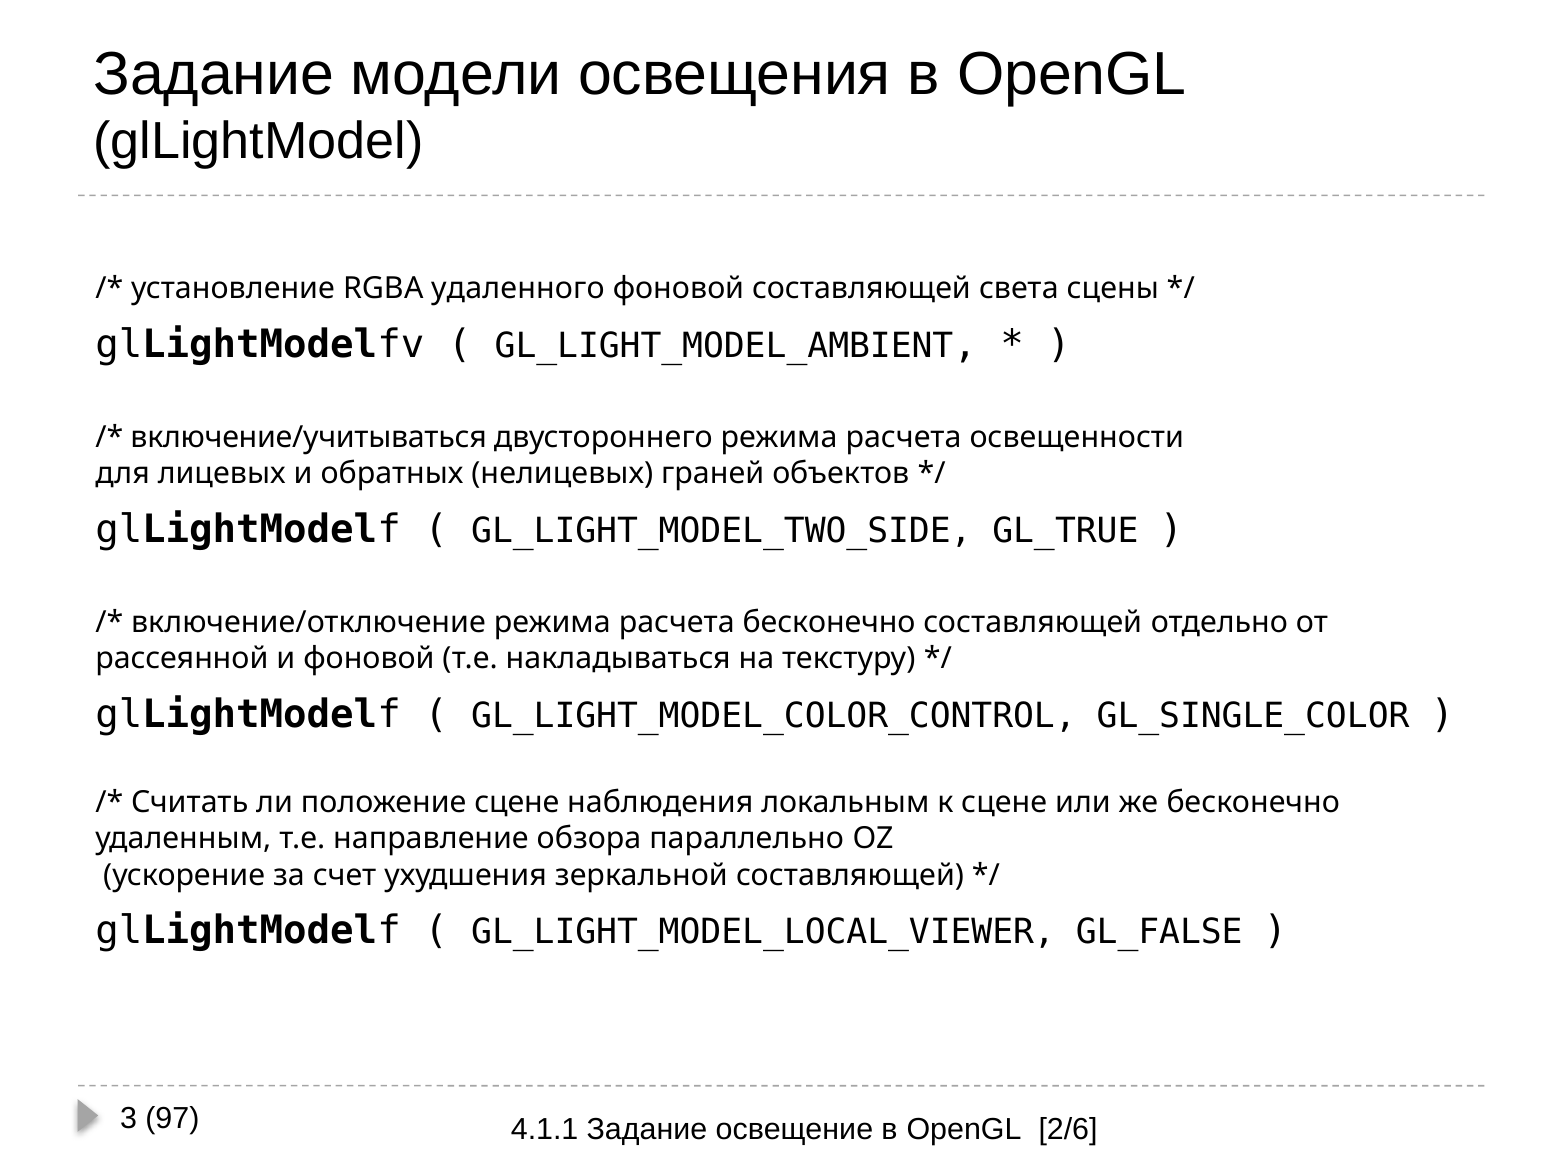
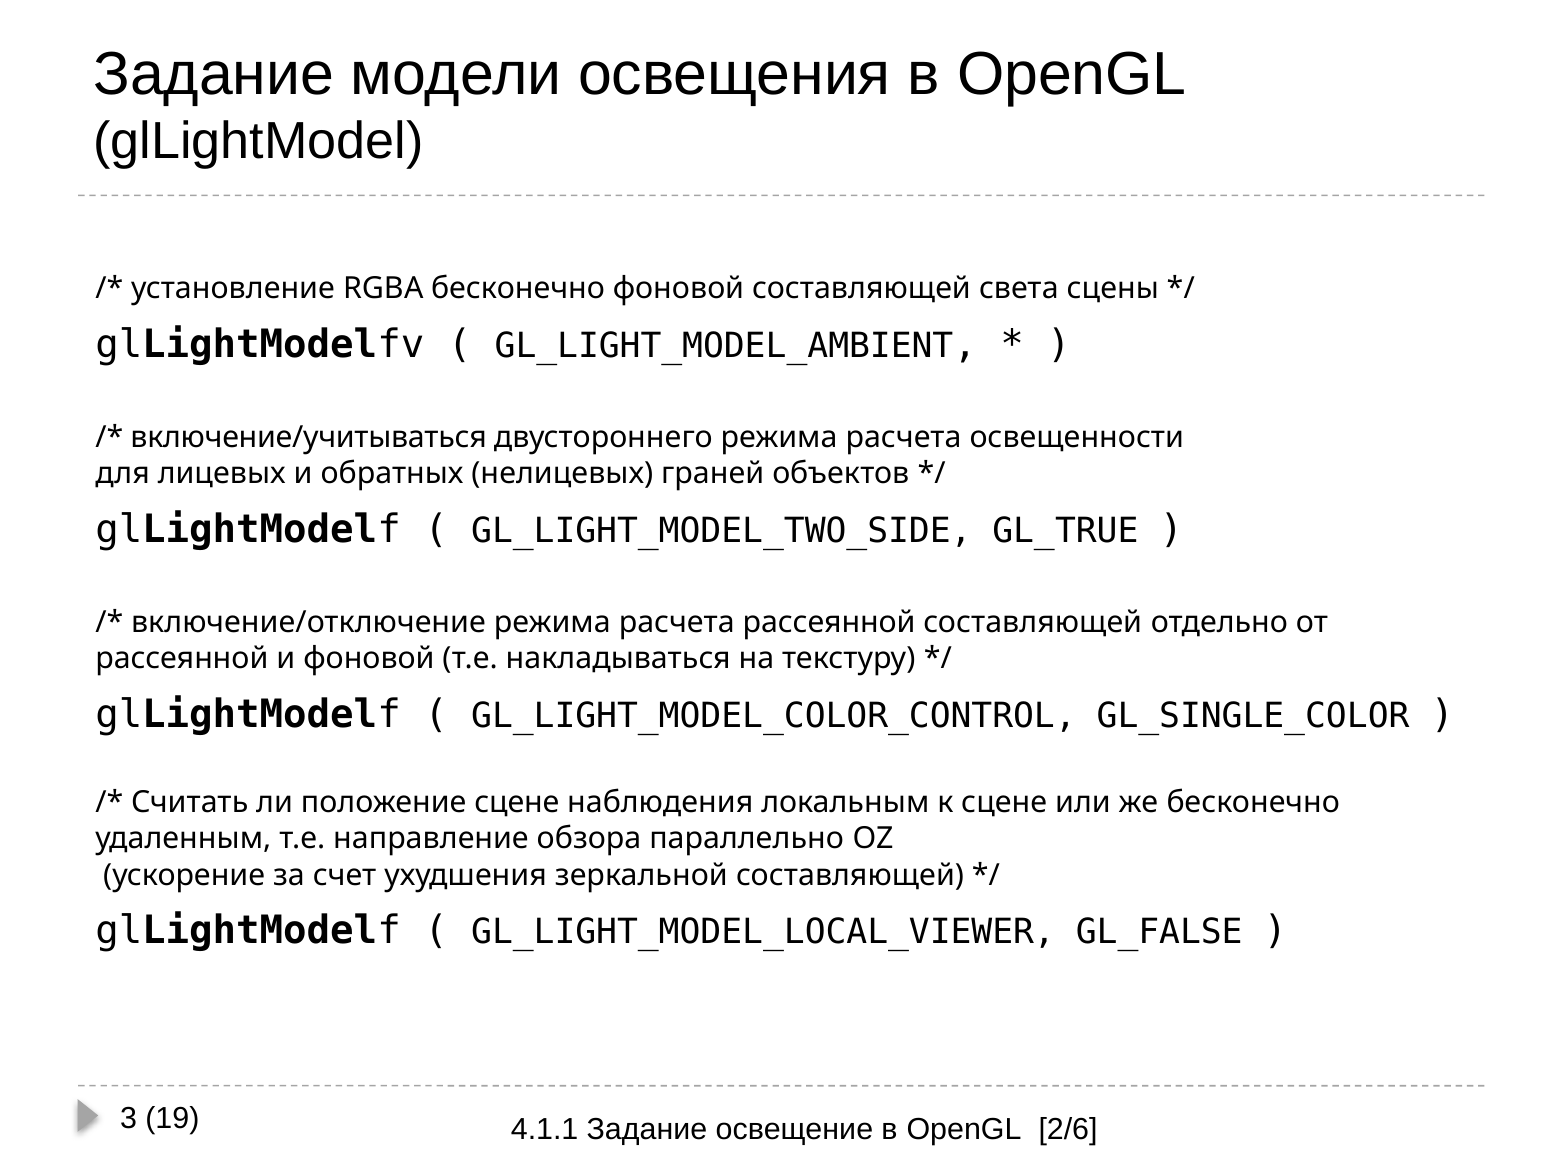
RGBA удаленного: удаленного -> бесконечно (518, 289)
расчета бесконечно: бесконечно -> рассеянной (829, 623)
97: 97 -> 19 (172, 1119)
